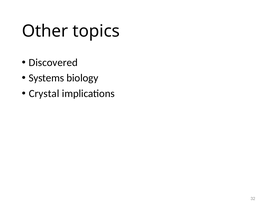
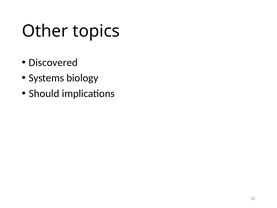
Crystal: Crystal -> Should (44, 93)
